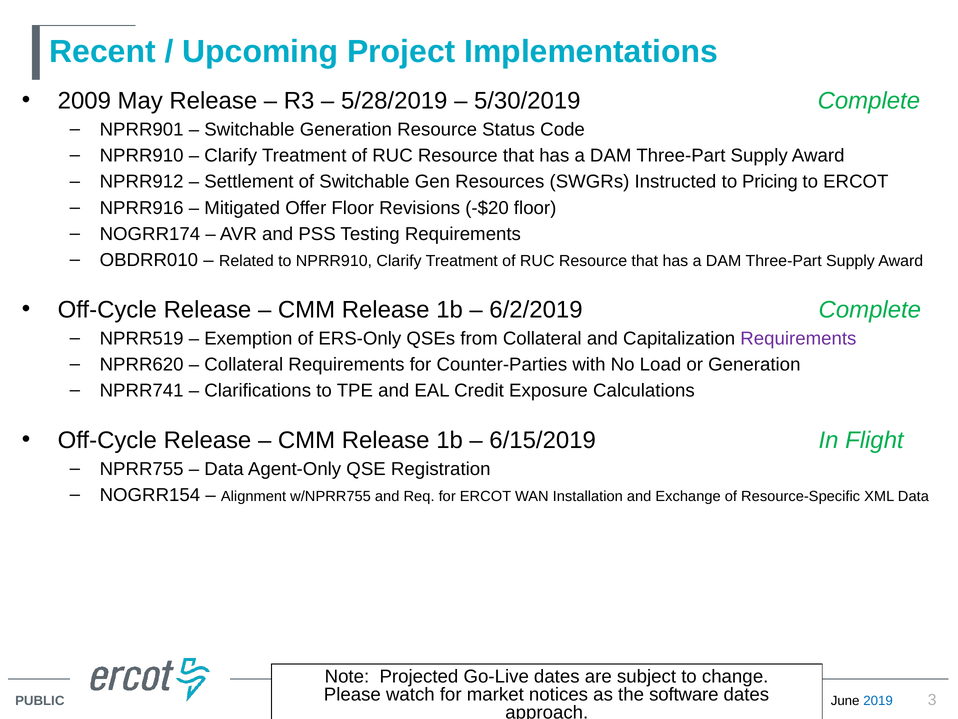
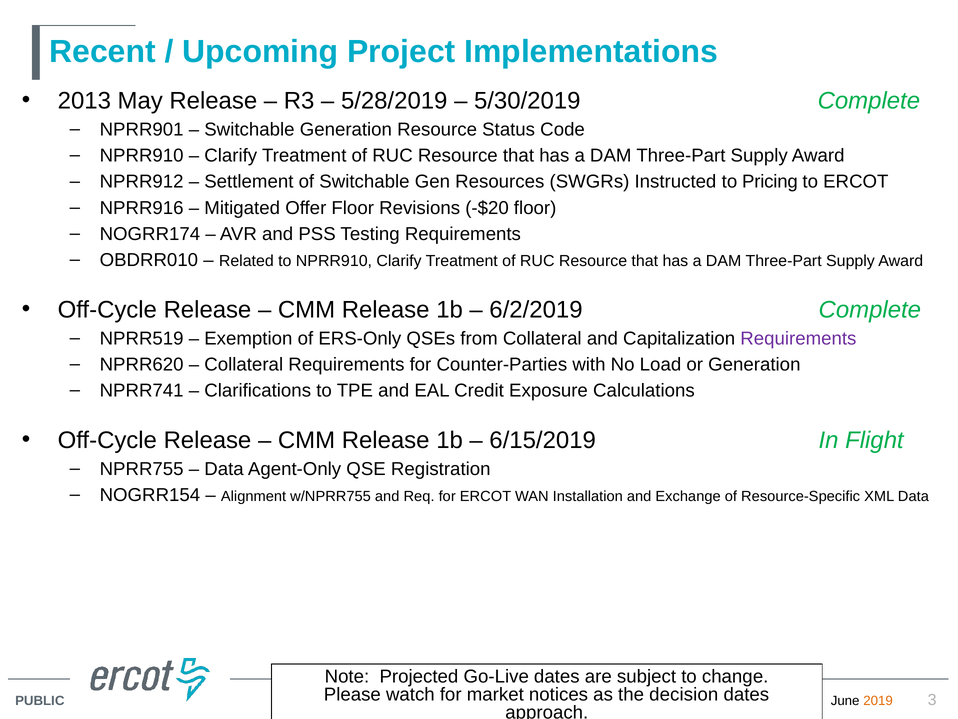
2009: 2009 -> 2013 (84, 101)
software: software -> decision (684, 694)
2019 colour: blue -> orange (878, 700)
